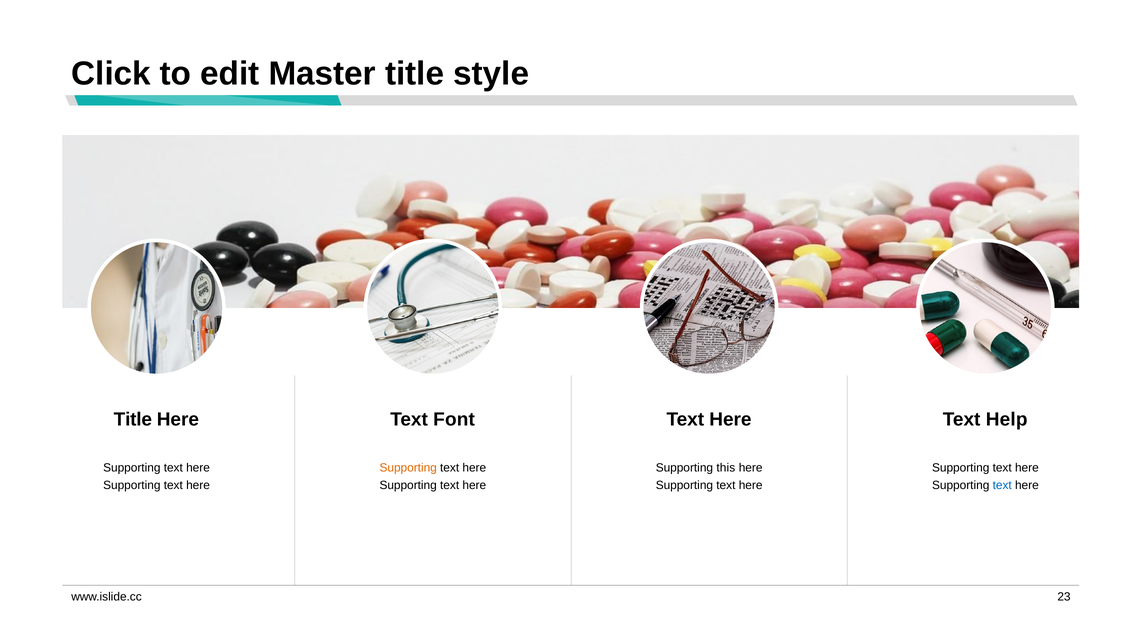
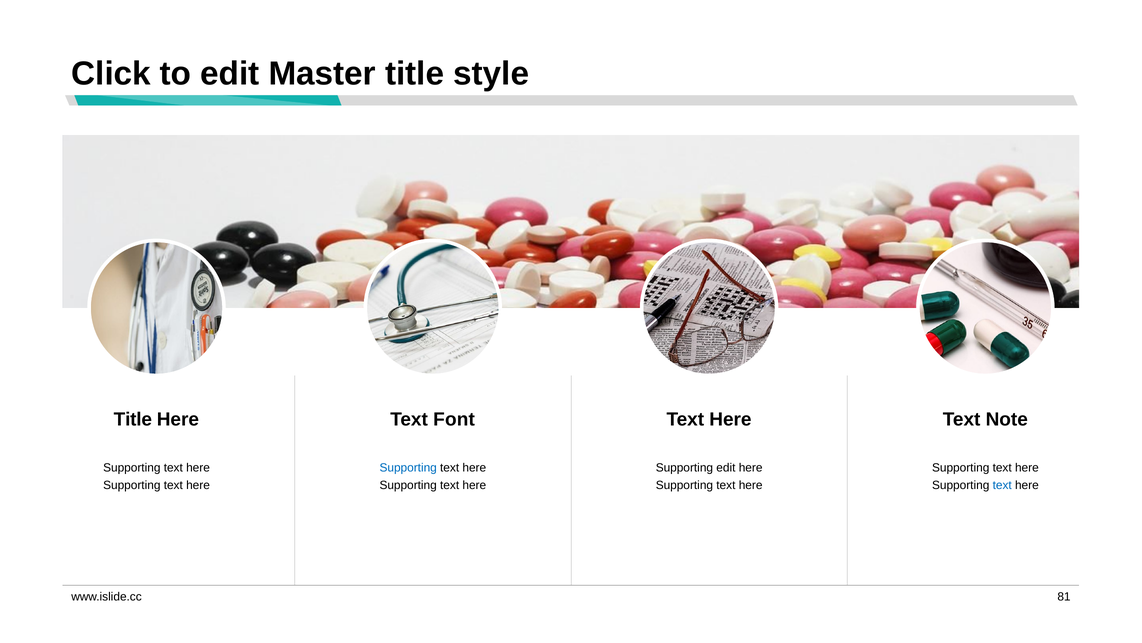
Help: Help -> Note (1007, 419)
Supporting colour: orange -> blue (408, 468)
Supporting this: this -> edit (726, 468)
23: 23 -> 81 (1064, 596)
